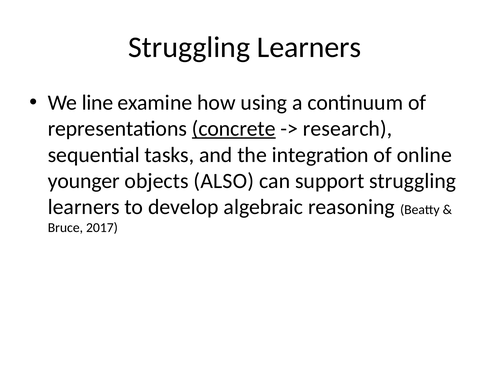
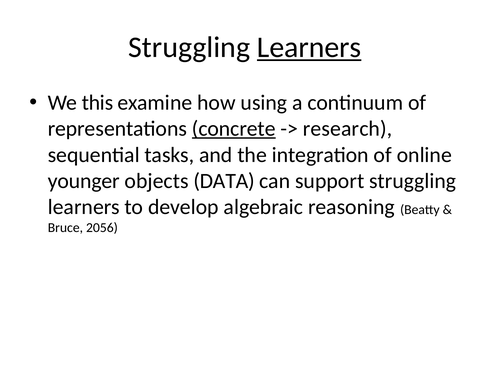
Learners underline: none -> present (309, 47)
line: line -> this (97, 103)
ALSO: ALSO -> DATA (224, 181)
2017: 2017 -> 2056 (102, 228)
